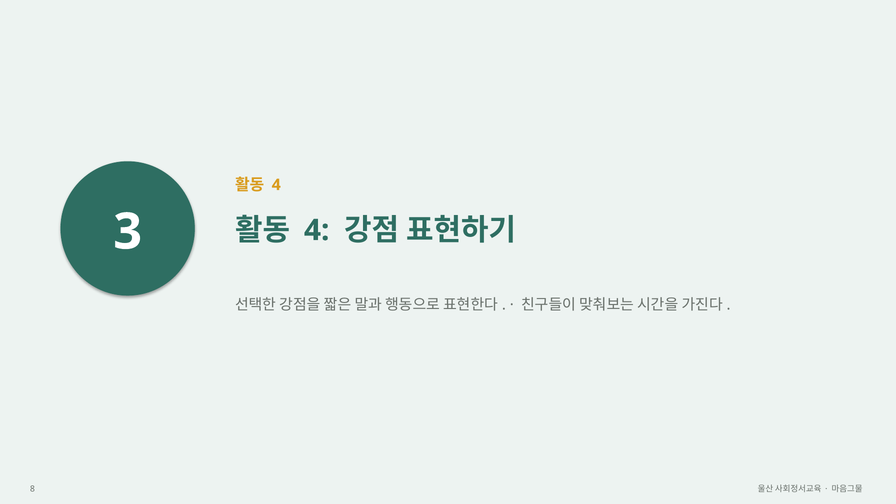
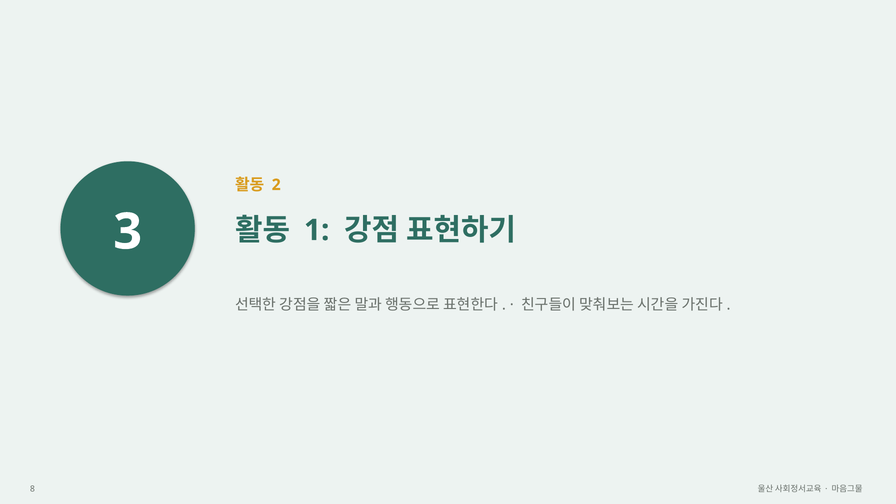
4: 4 -> 2 (276, 185)
4: 4 -> 1 (317, 230)
